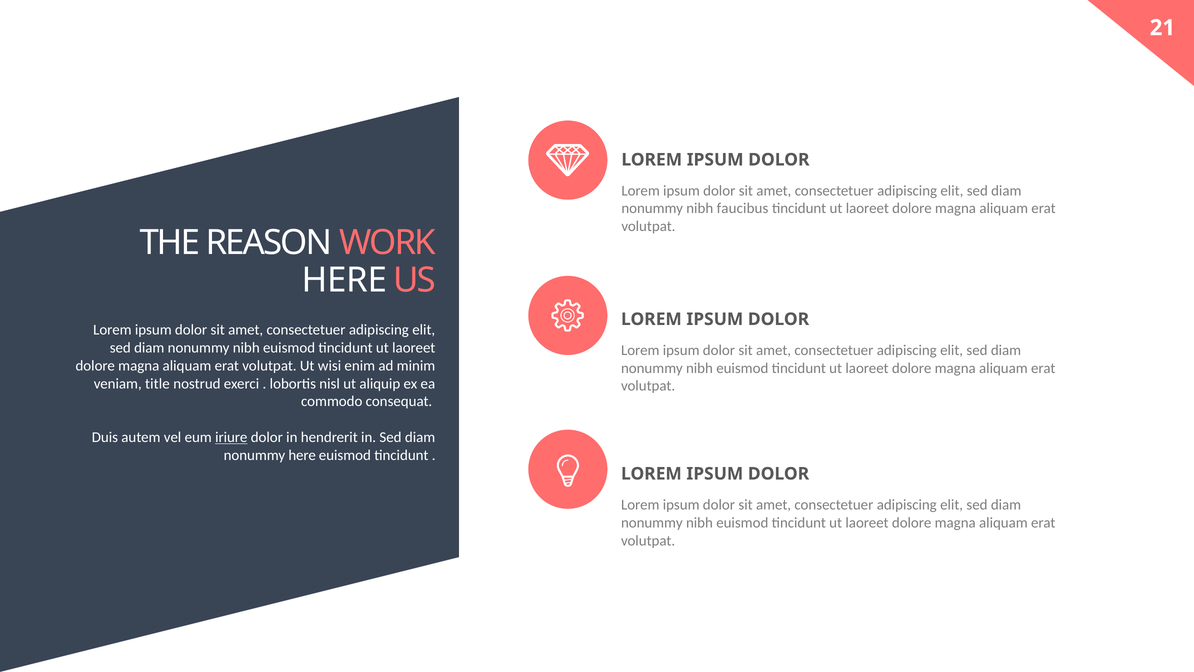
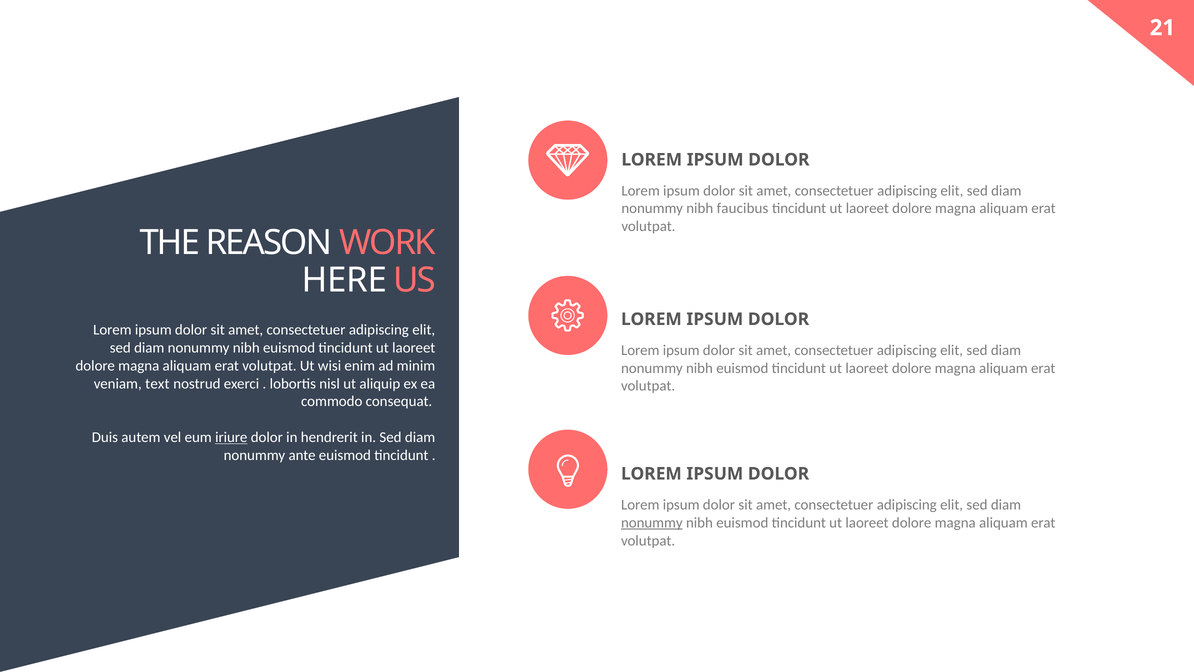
title: title -> text (157, 383)
nonummy here: here -> ante (302, 455)
nonummy underline: none -> present (652, 522)
